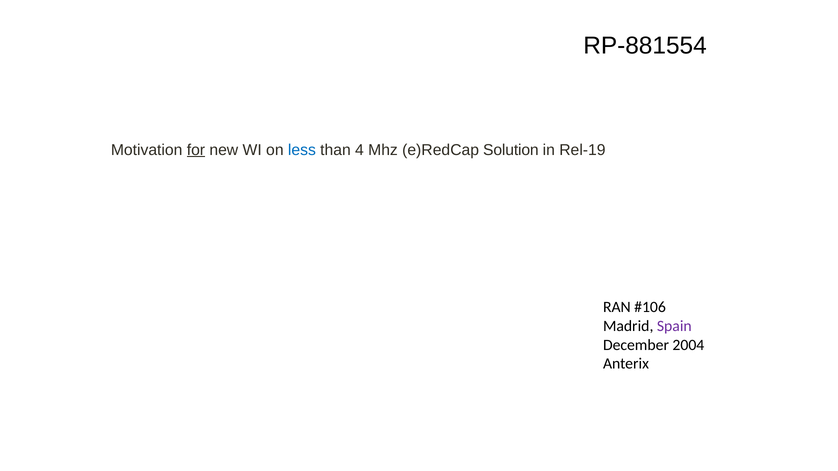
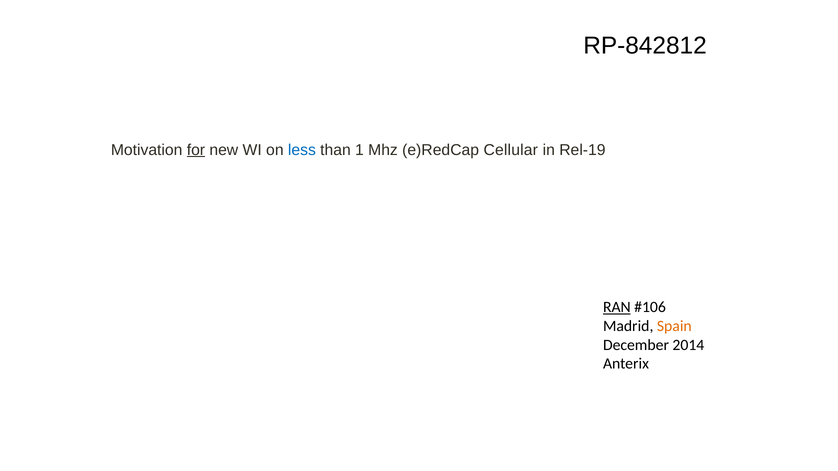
RP-881554: RP-881554 -> RP-842812 (645, 45)
4: 4 -> 1 (359, 150)
Solution: Solution -> Cellular (511, 150)
RAN underline: none -> present (617, 308)
Spain colour: purple -> orange (674, 326)
2004: 2004 -> 2014 (688, 345)
